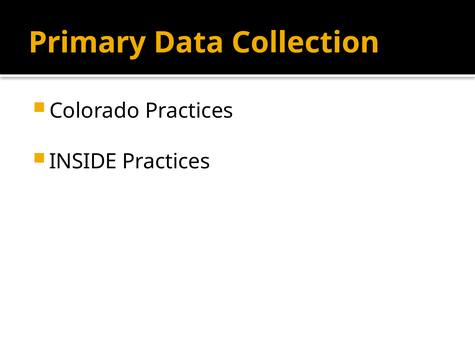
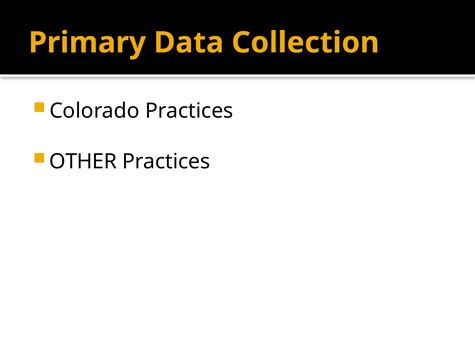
INSIDE: INSIDE -> OTHER (83, 162)
